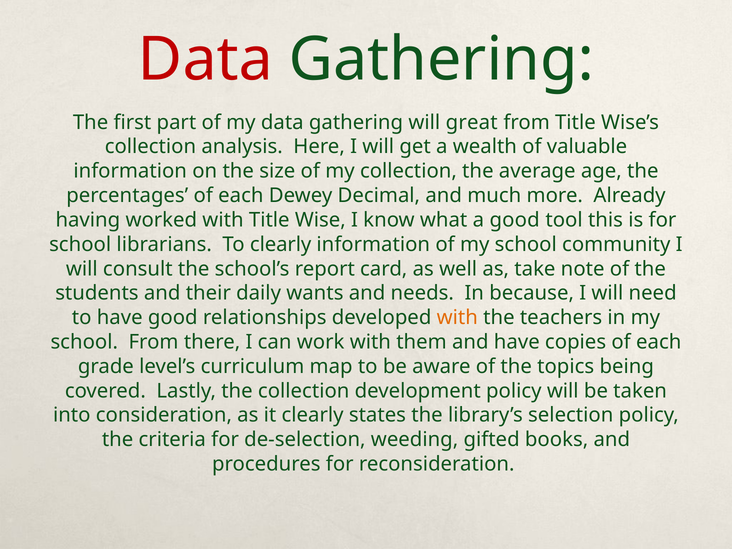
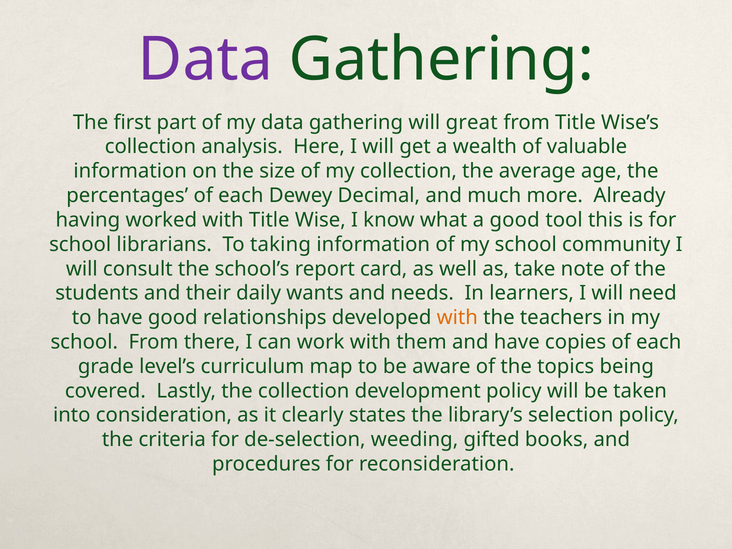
Data colour: red -> purple (205, 60)
To clearly: clearly -> taking (280, 244)
because: because -> learners (532, 293)
